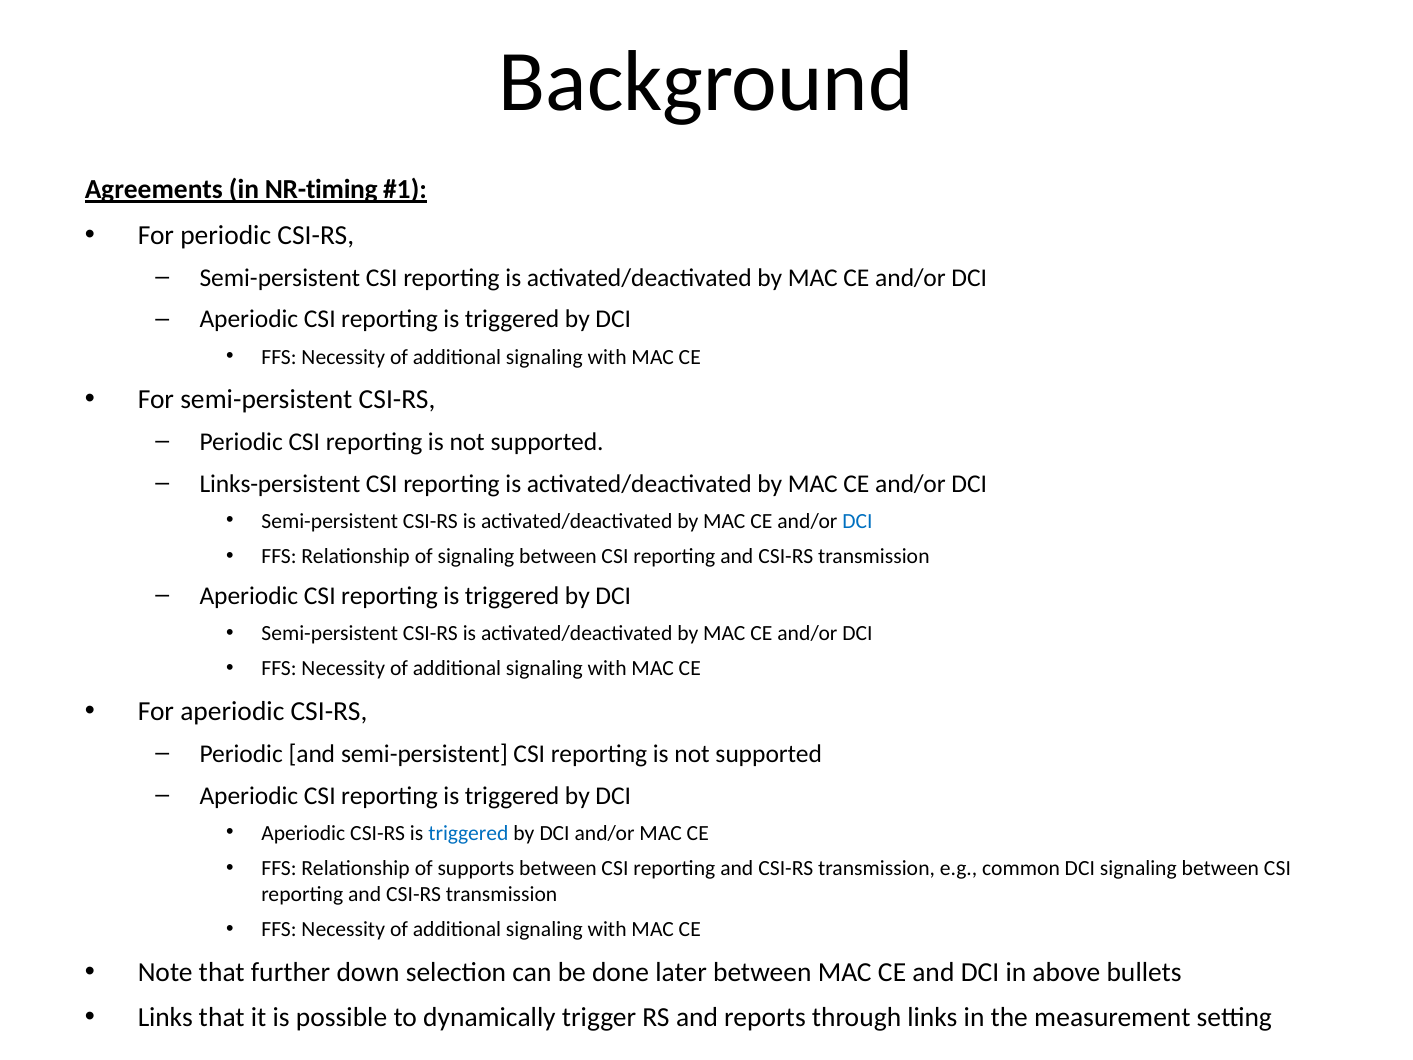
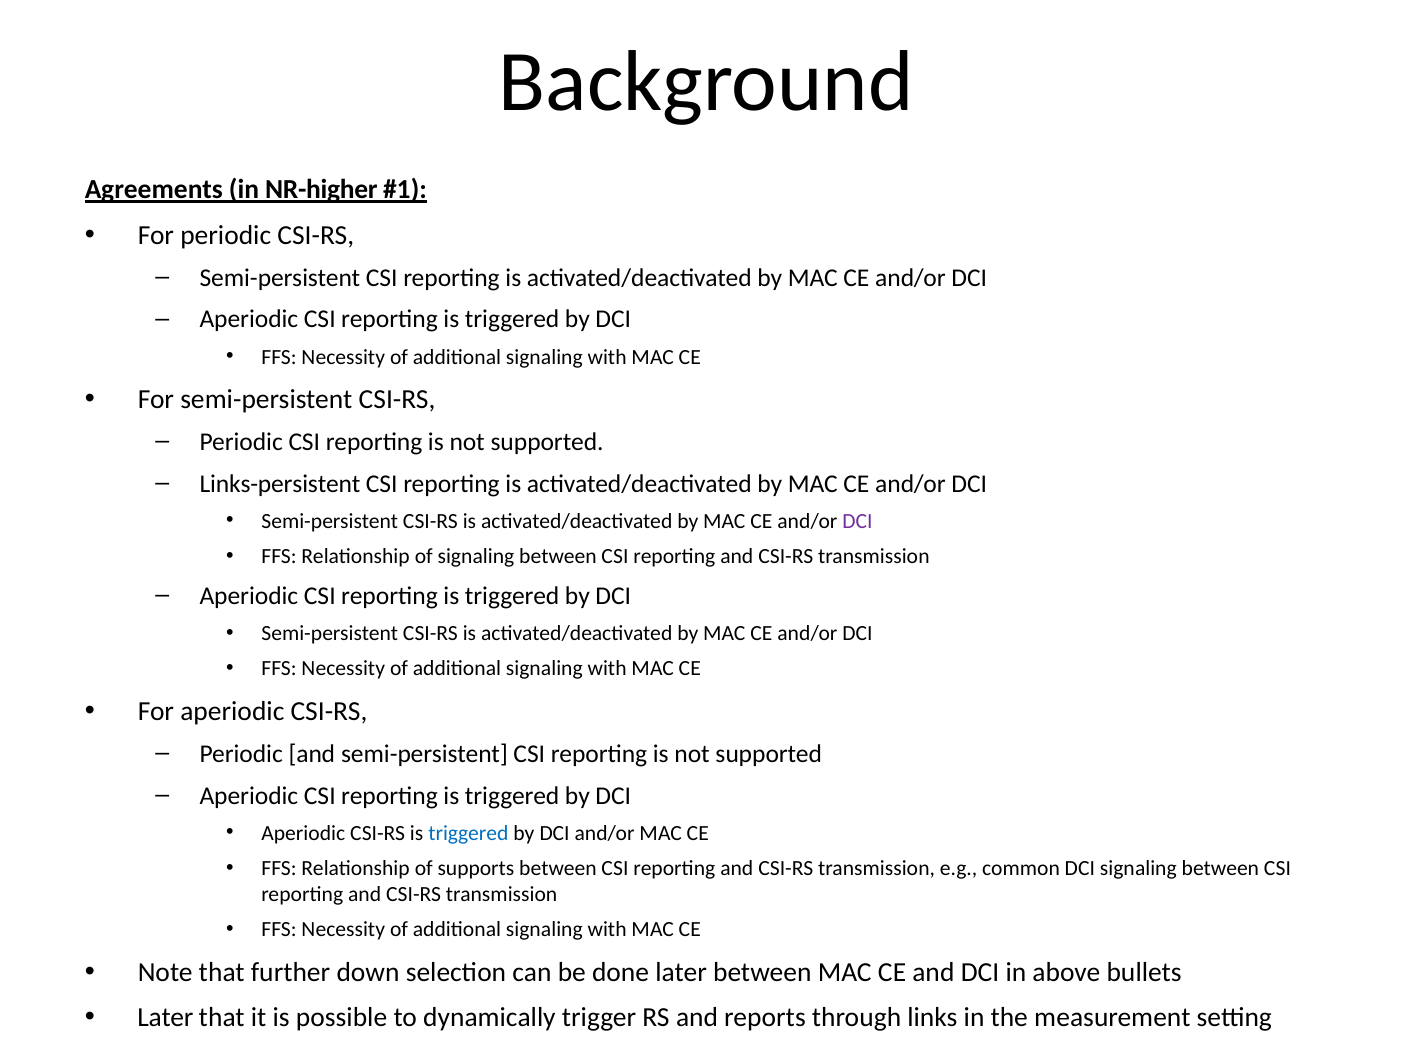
NR-timing: NR-timing -> NR-higher (321, 189)
DCI colour: blue -> purple (857, 521)
Links: Links -> Later (165, 1017)
